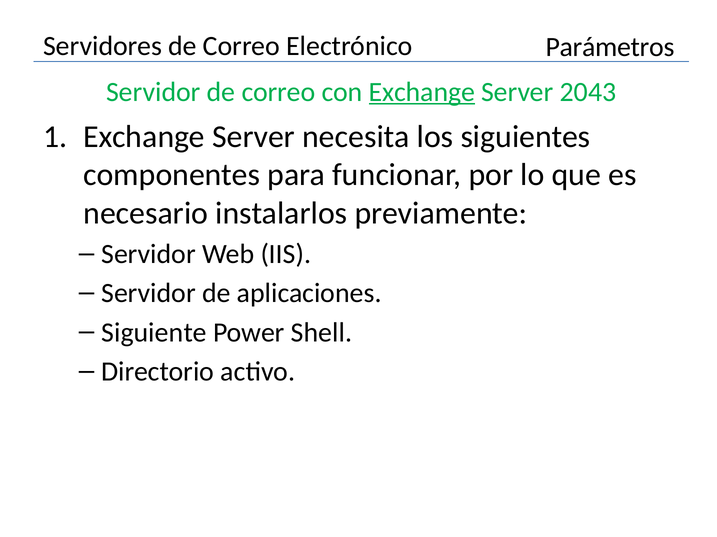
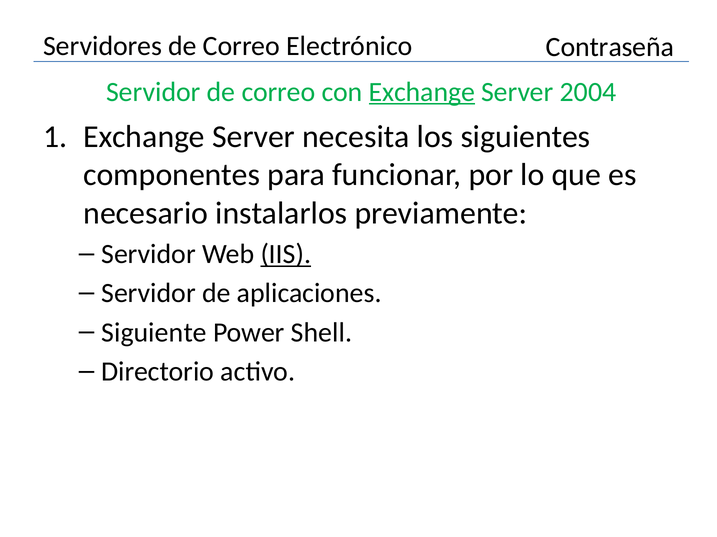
Parámetros: Parámetros -> Contraseña (610, 47)
2043: 2043 -> 2004 (588, 92)
IIS underline: none -> present (286, 255)
